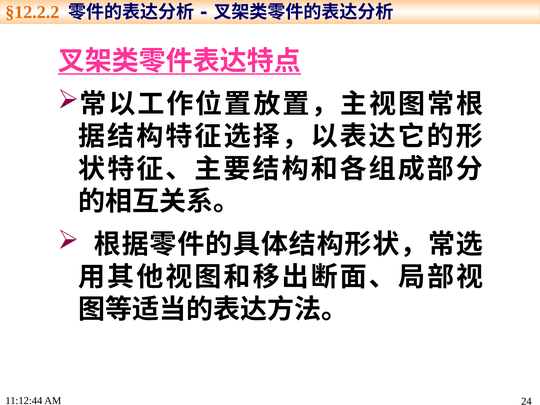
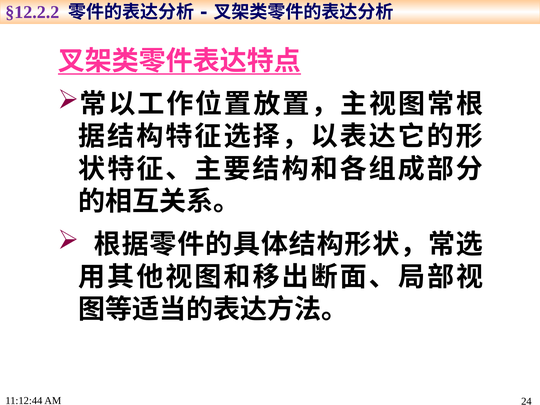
§12.2.2 colour: orange -> purple (32, 12)
